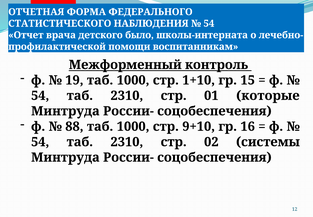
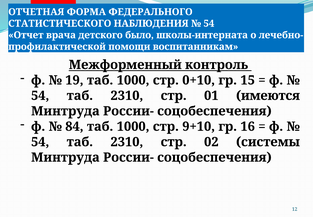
1+10: 1+10 -> 0+10 (199, 80)
которые: которые -> имеются (268, 96)
88: 88 -> 84 (74, 126)
